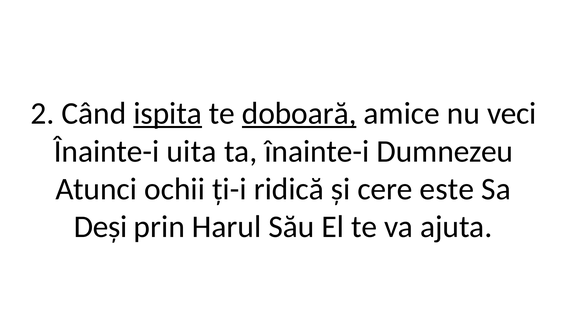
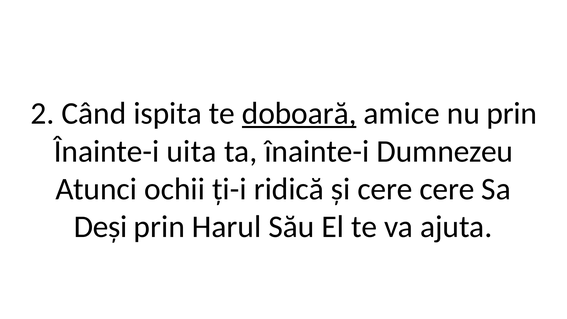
ispita underline: present -> none (168, 113)
nu veci: veci -> prin (512, 113)
cere este: este -> cere (447, 189)
